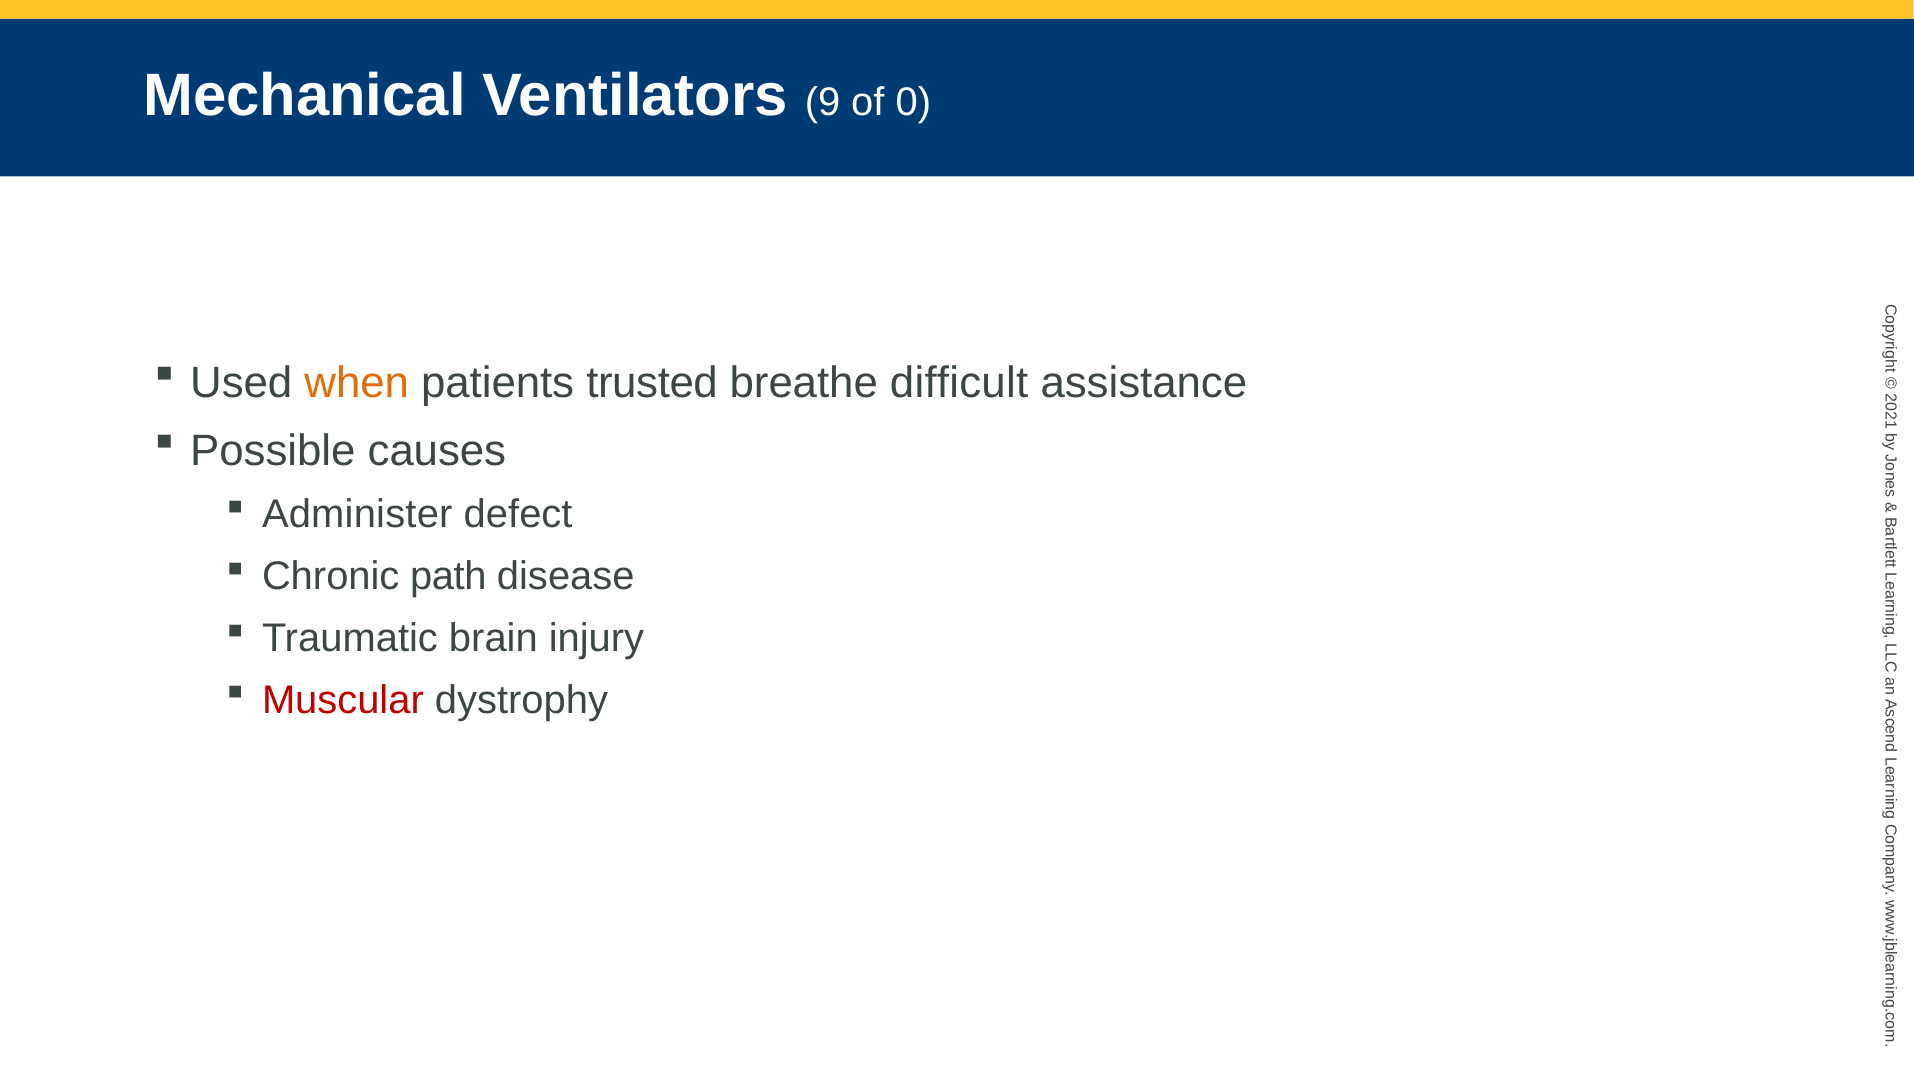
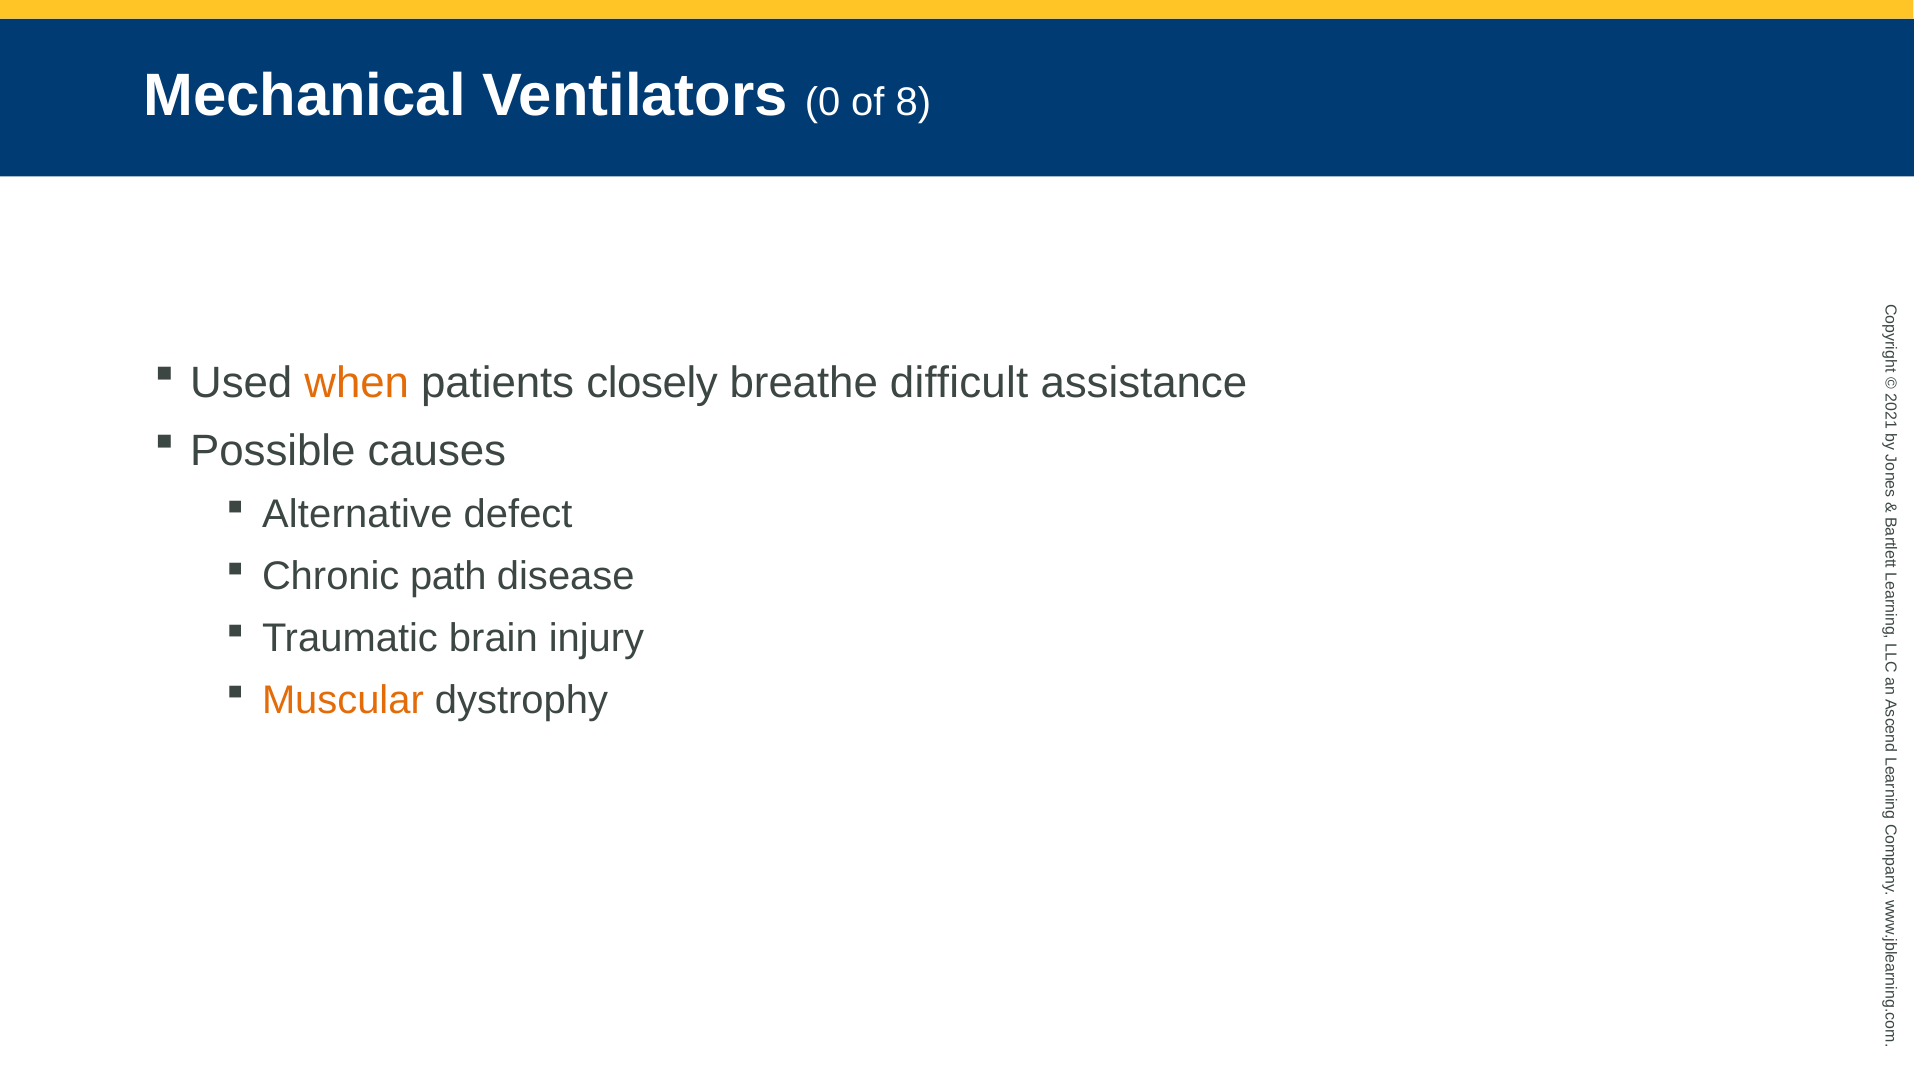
Ventilators 9: 9 -> 0 (823, 103)
of 0: 0 -> 8 (913, 103)
trusted: trusted -> closely (652, 382)
Administer: Administer -> Alternative (357, 514)
Muscular colour: red -> orange (343, 700)
